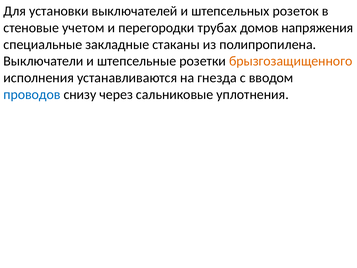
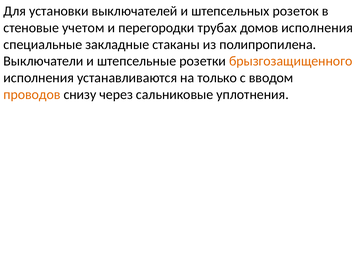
домов напряжения: напряжения -> исполнения (317, 28)
гнезда: гнезда -> только (217, 78)
проводов colour: blue -> orange (32, 94)
